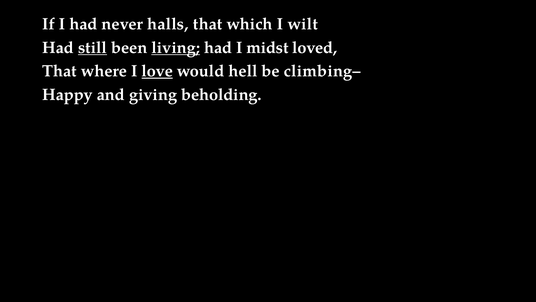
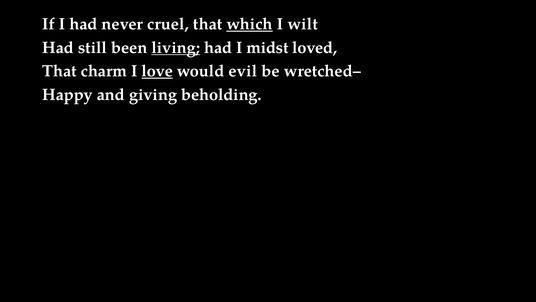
halls: halls -> cruel (168, 24)
which underline: none -> present (250, 24)
still underline: present -> none (93, 48)
where: where -> charm (104, 71)
hell: hell -> evil (243, 71)
climbing–: climbing– -> wretched– (322, 71)
